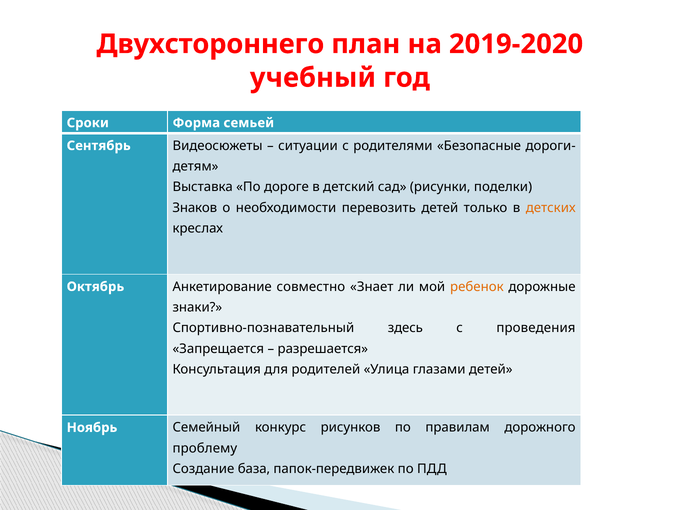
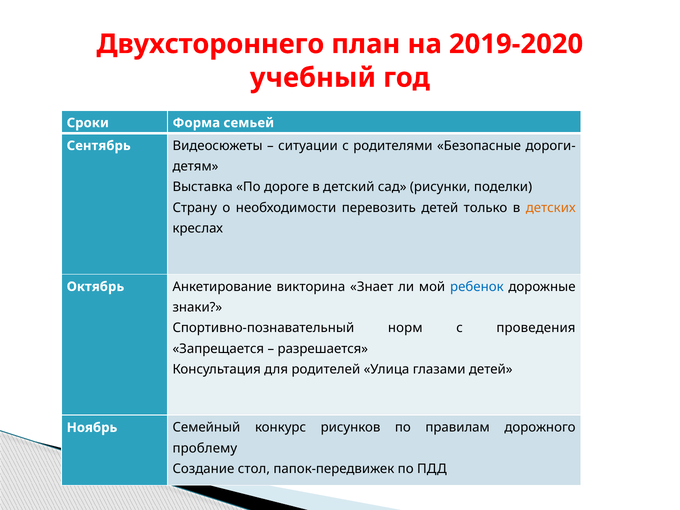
Знаков: Знаков -> Страну (195, 208)
совместно: совместно -> викторина (311, 287)
ребенок colour: orange -> blue (477, 287)
здесь: здесь -> норм (405, 328)
база: база -> стол (254, 469)
